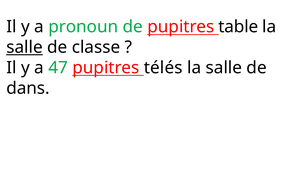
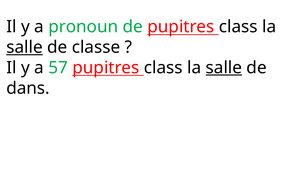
de pupitres table: table -> class (238, 27)
47: 47 -> 57 (58, 68)
télés: télés -> class (163, 68)
salle underline: none -> present (224, 68)
